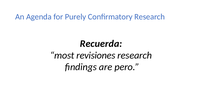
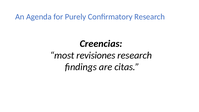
Recuerda: Recuerda -> Creencias (101, 44)
pero: pero -> citas (127, 67)
